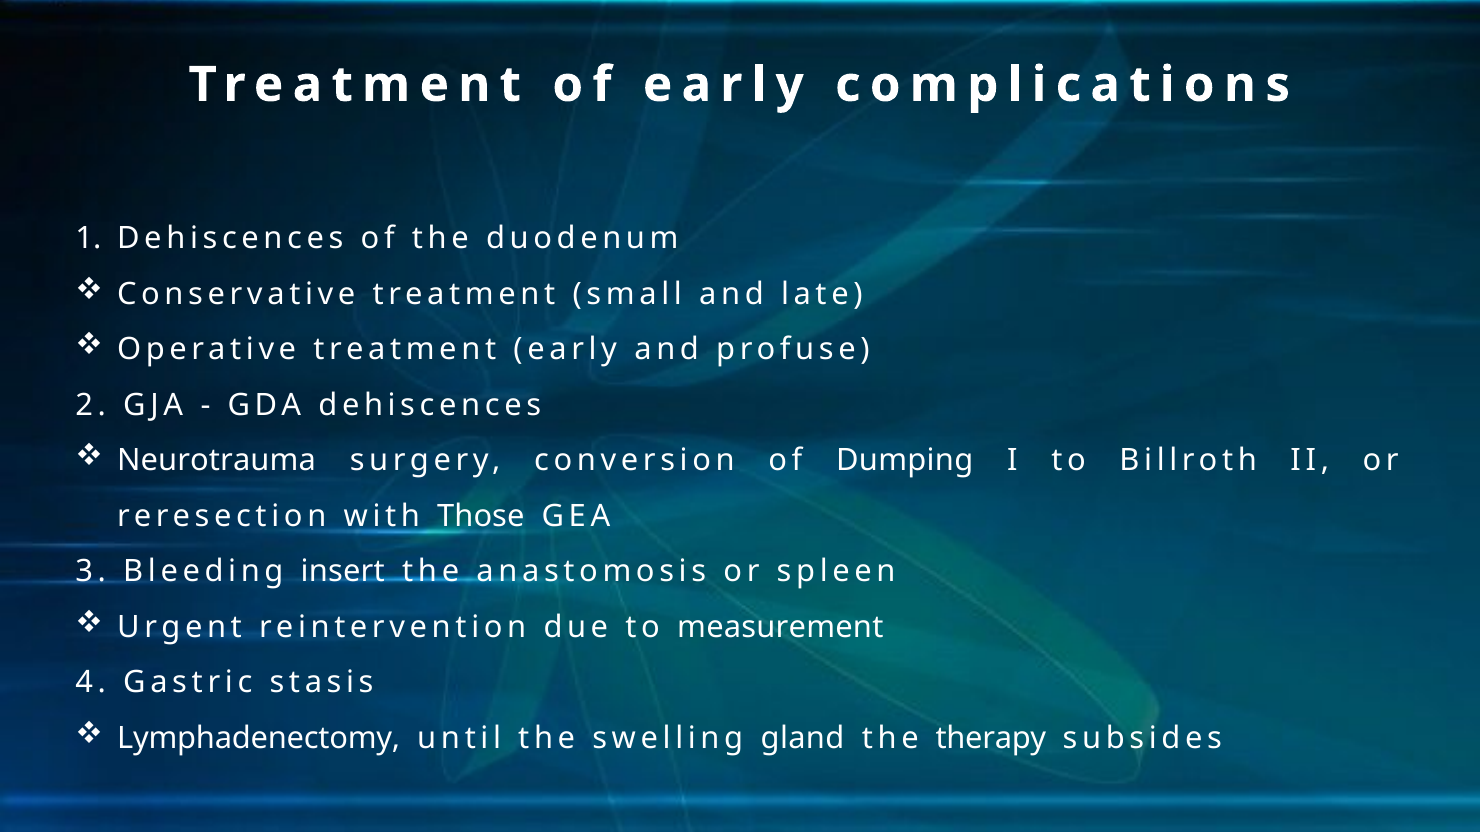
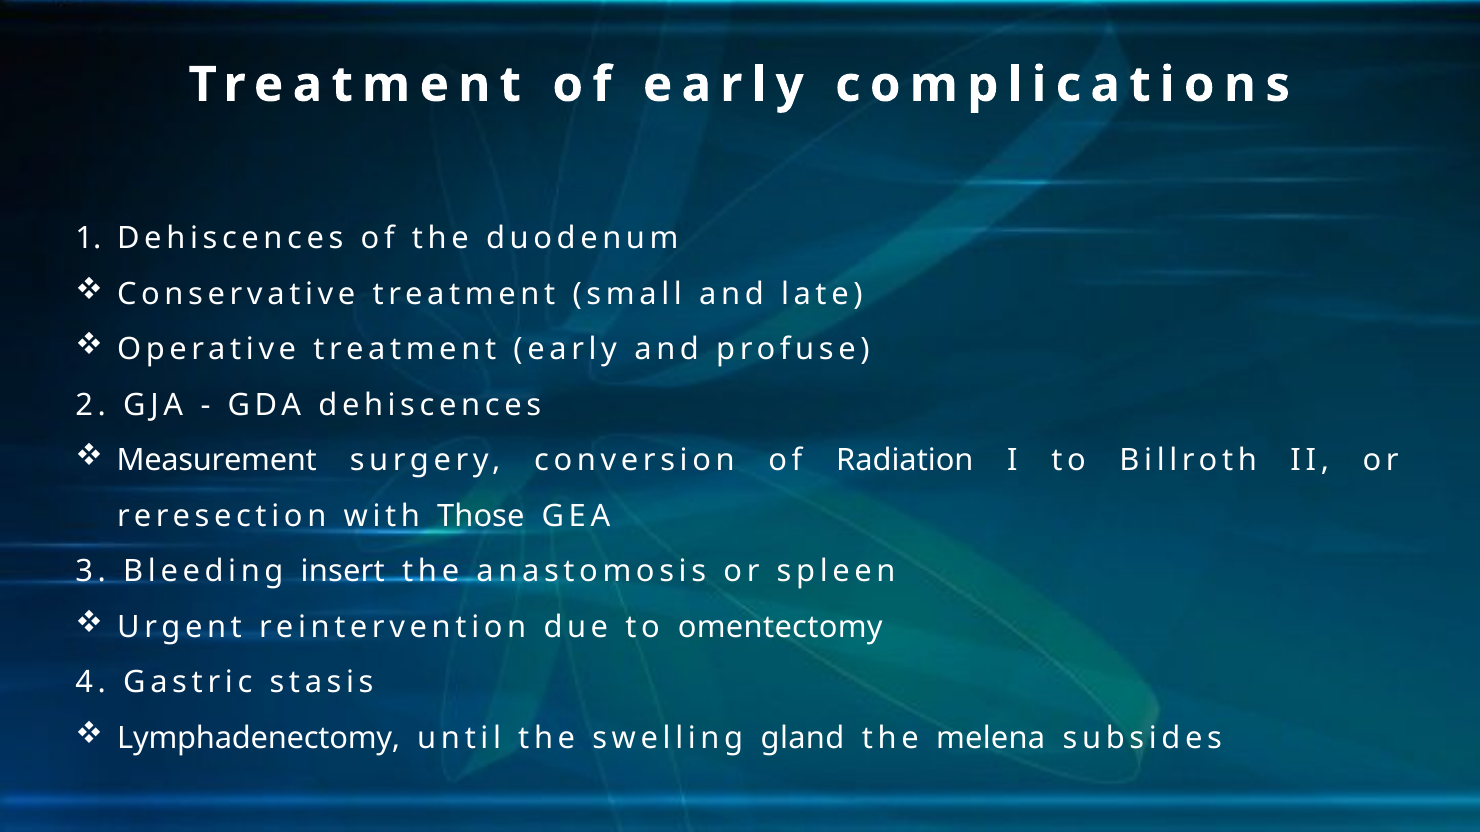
Neurotrauma: Neurotrauma -> Measurement (217, 461)
Dumping: Dumping -> Radiation (905, 461)
measurement: measurement -> omentectomy (780, 627)
therapy: therapy -> melena (991, 739)
